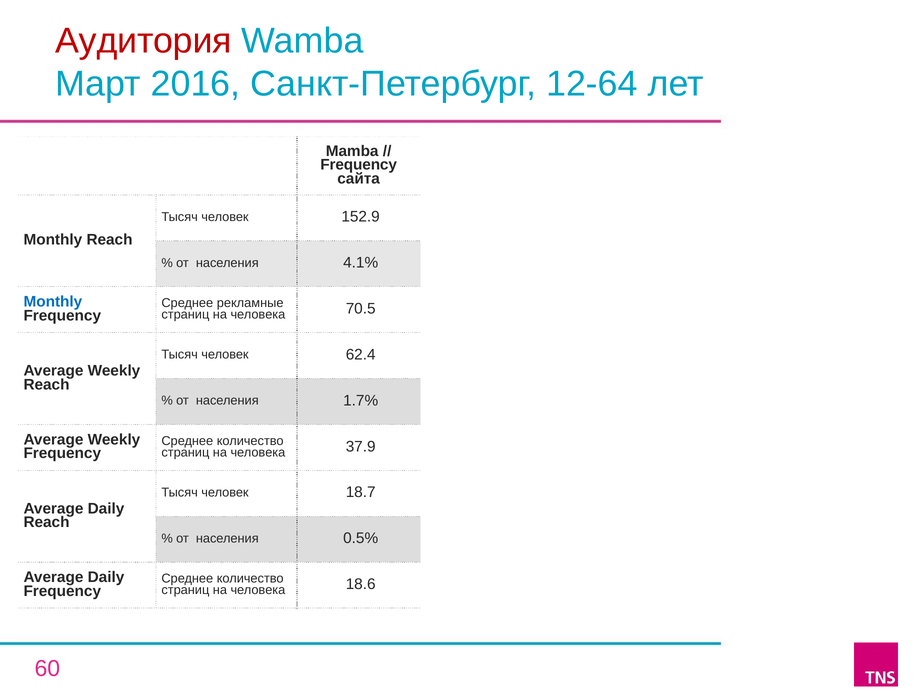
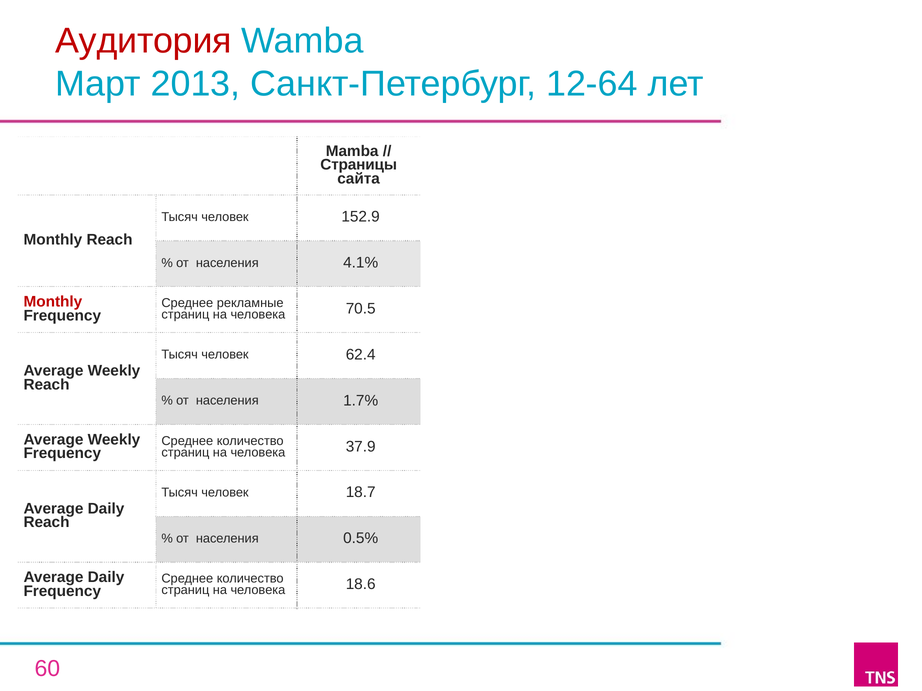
2016: 2016 -> 2013 (196, 84)
Frequency: Frequency -> Страницы (359, 165)
Monthly colour: blue -> red (53, 302)
